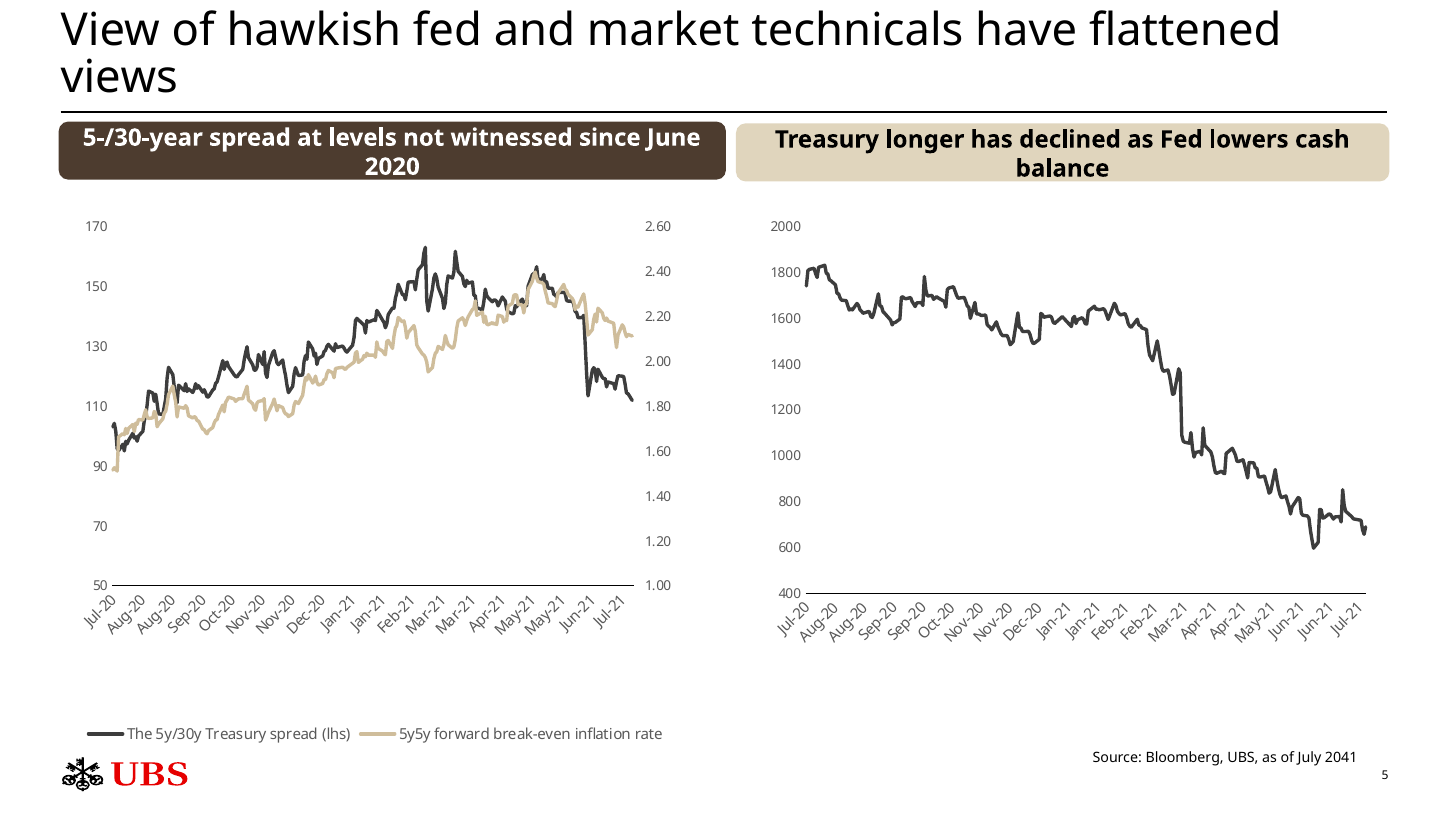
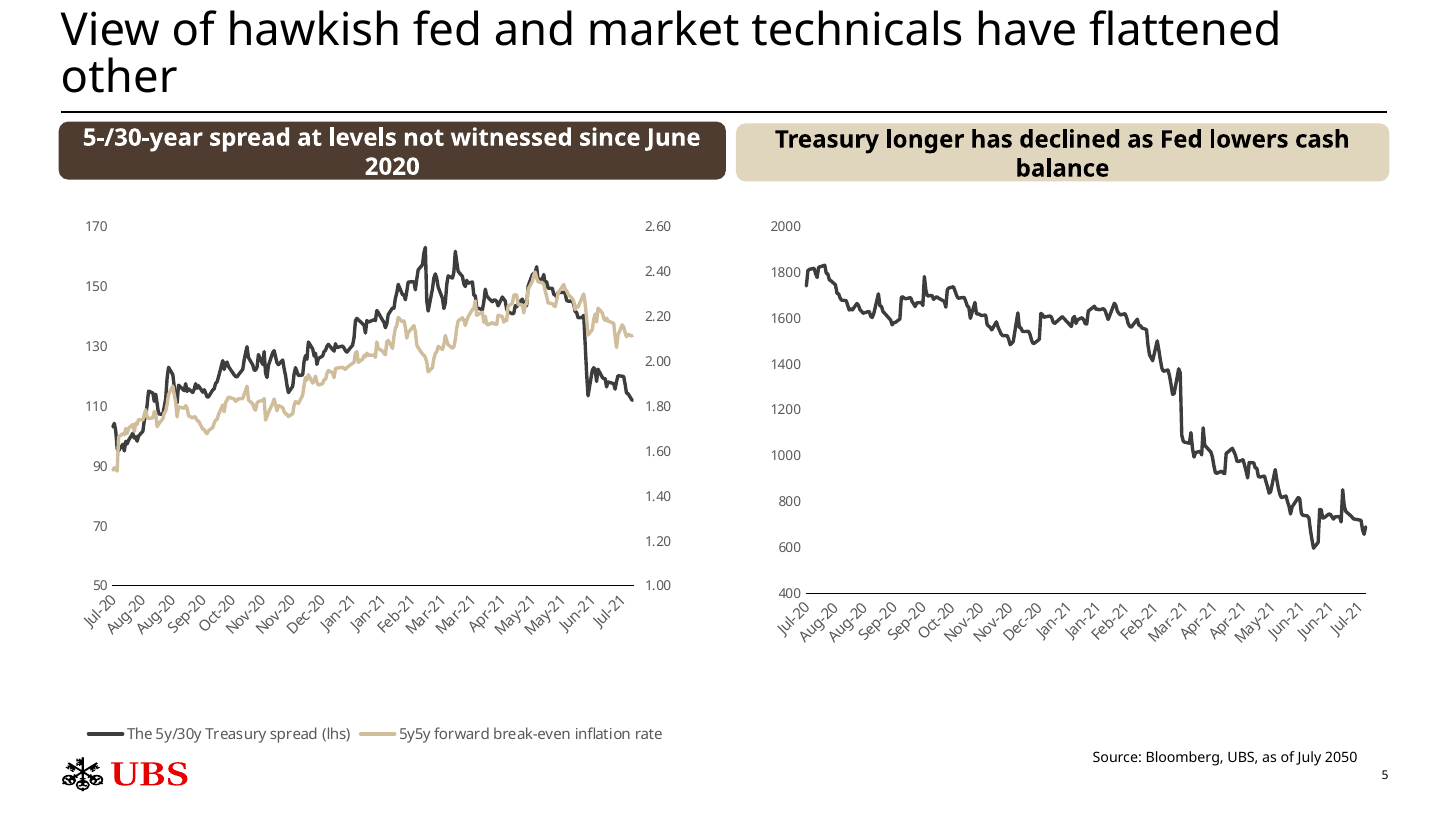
views: views -> other (119, 78)
2041: 2041 -> 2050 (1341, 758)
